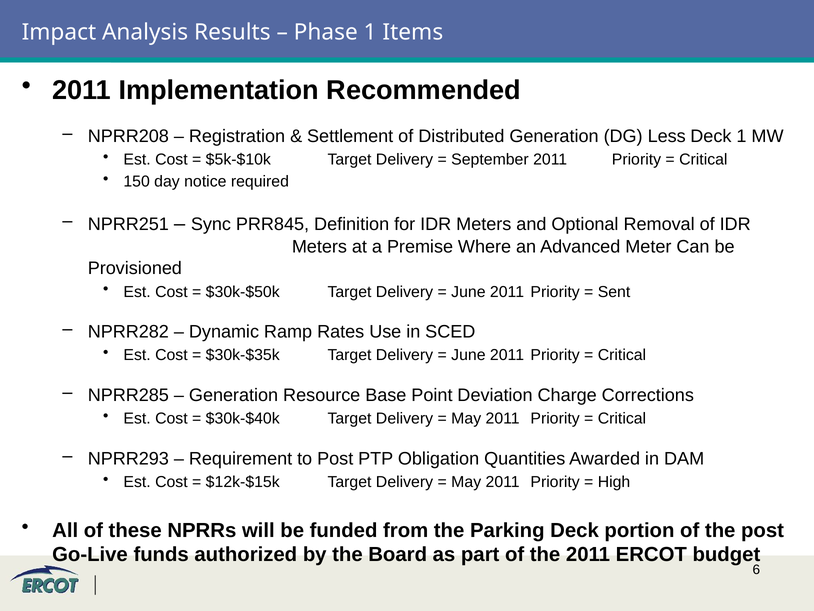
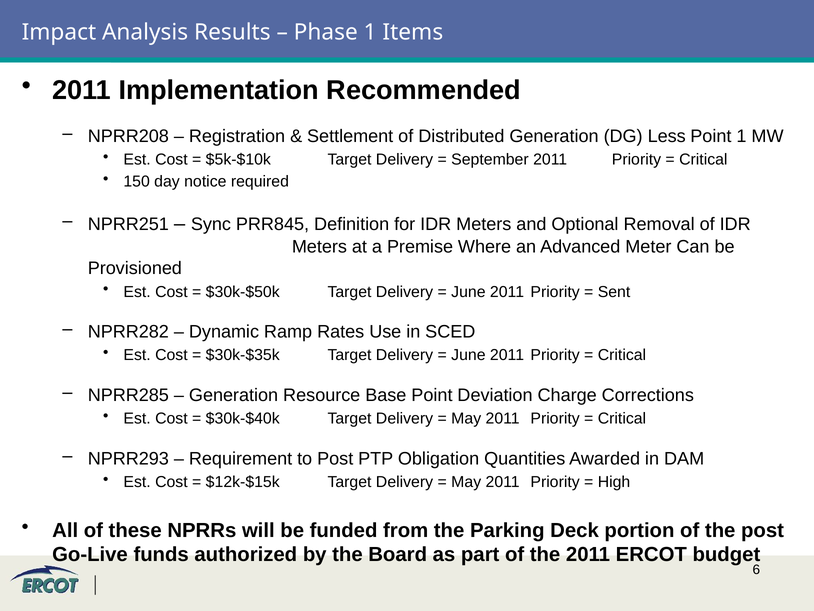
Less Deck: Deck -> Point (711, 136)
